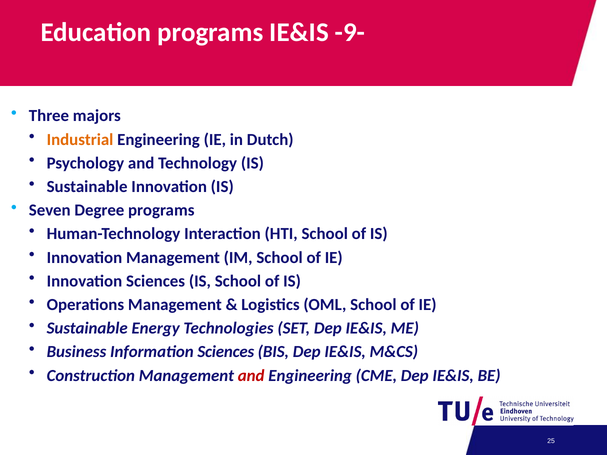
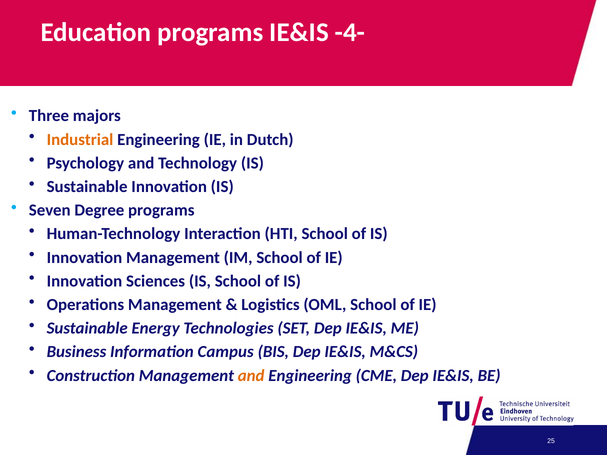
-9-: -9- -> -4- (350, 32)
Information Sciences: Sciences -> Campus (226, 352)
and colour: red -> orange (251, 376)
